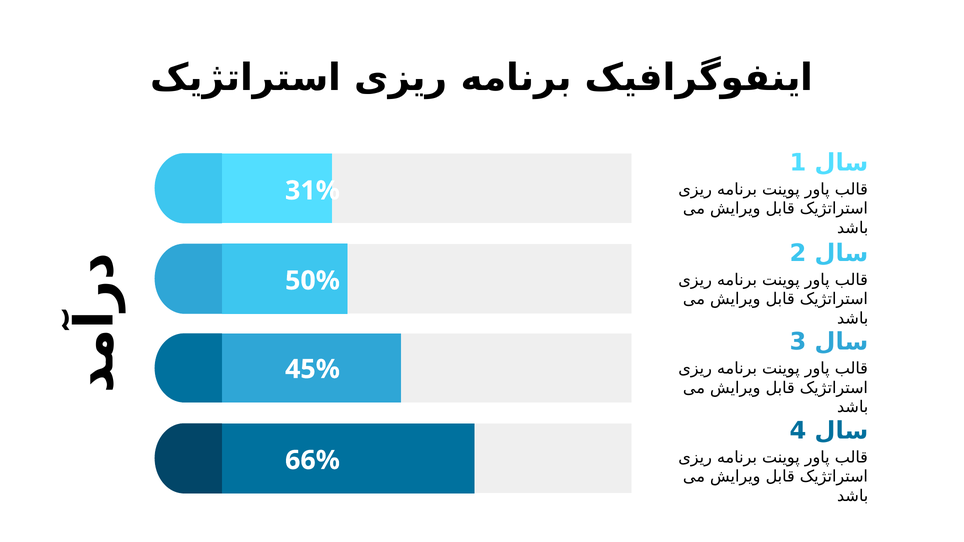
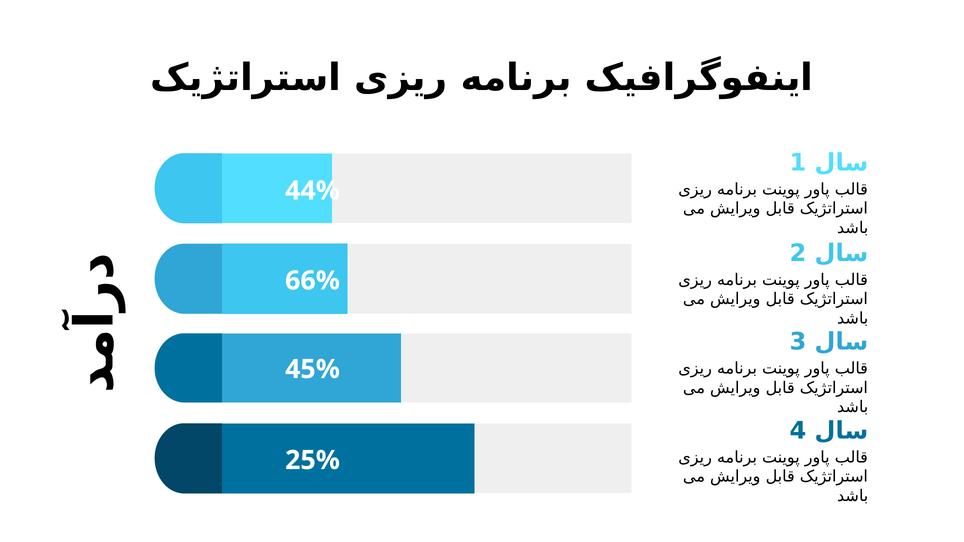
31%: 31% -> 44% (312, 191)
50%: 50% -> 66% (312, 281)
66%: 66% -> 25% (312, 460)
